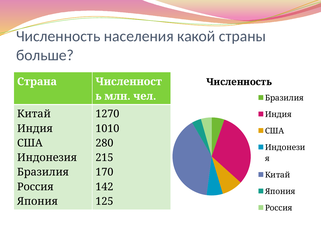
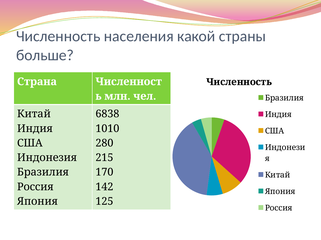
1270: 1270 -> 6838 (107, 114)
